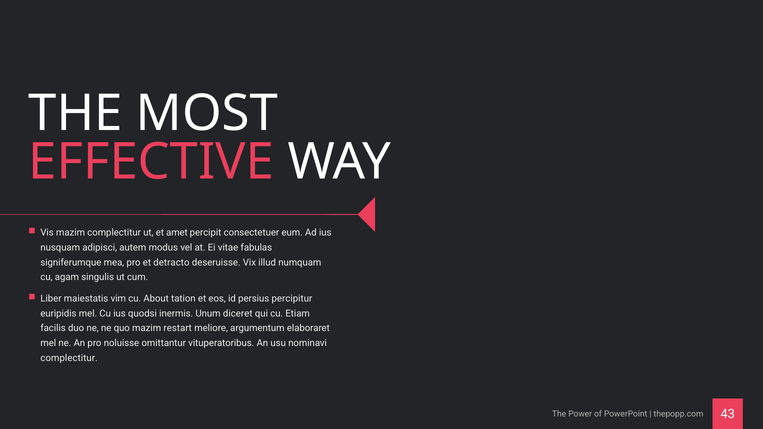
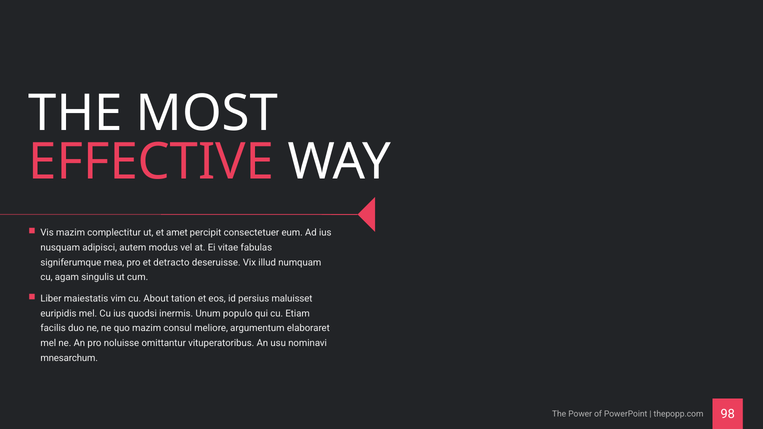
percipitur: percipitur -> maluisset (292, 299)
diceret: diceret -> populo (238, 313)
restart: restart -> consul (178, 328)
complectitur: complectitur -> mnesarchum (69, 358)
43: 43 -> 98 (728, 414)
